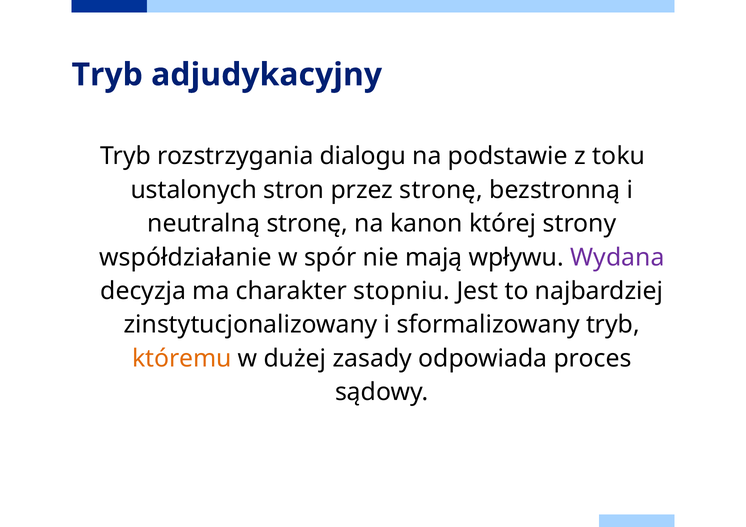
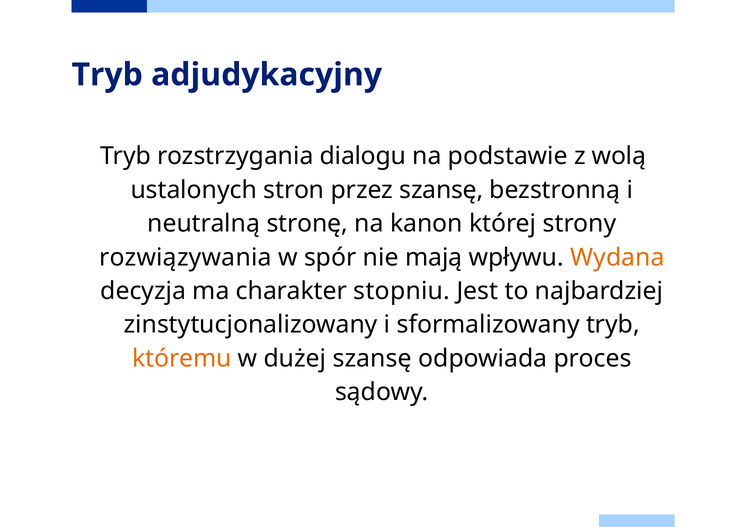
toku: toku -> wolą (619, 156)
przez stronę: stronę -> szansę (441, 190)
współdziałanie: współdziałanie -> rozwiązywania (185, 258)
Wydana colour: purple -> orange (617, 258)
dużej zasady: zasady -> szansę (372, 359)
